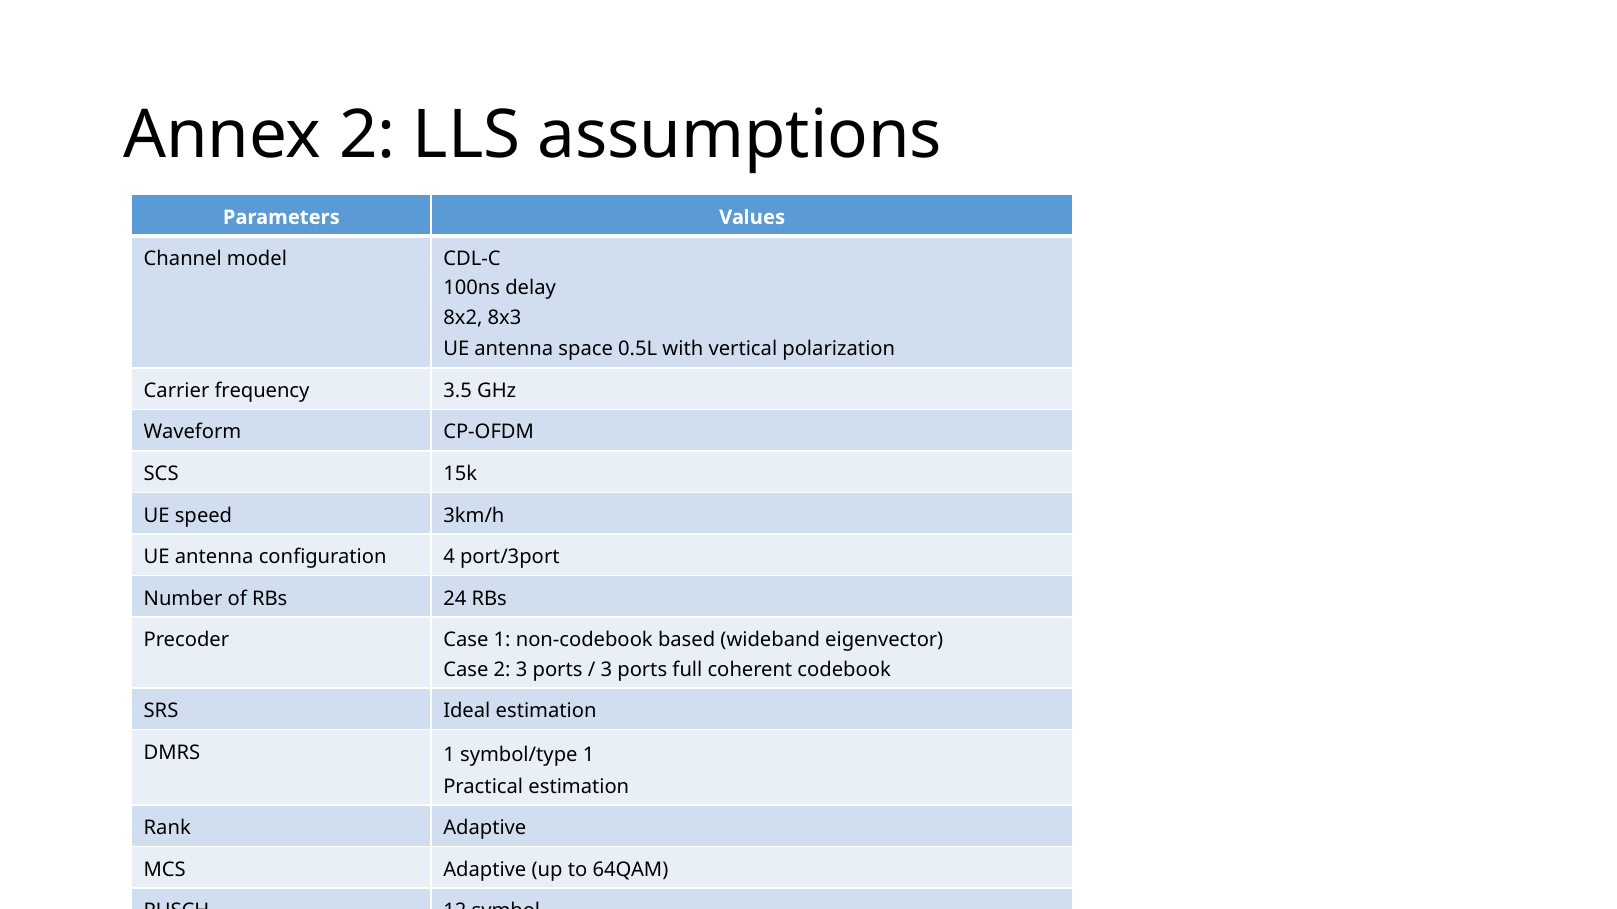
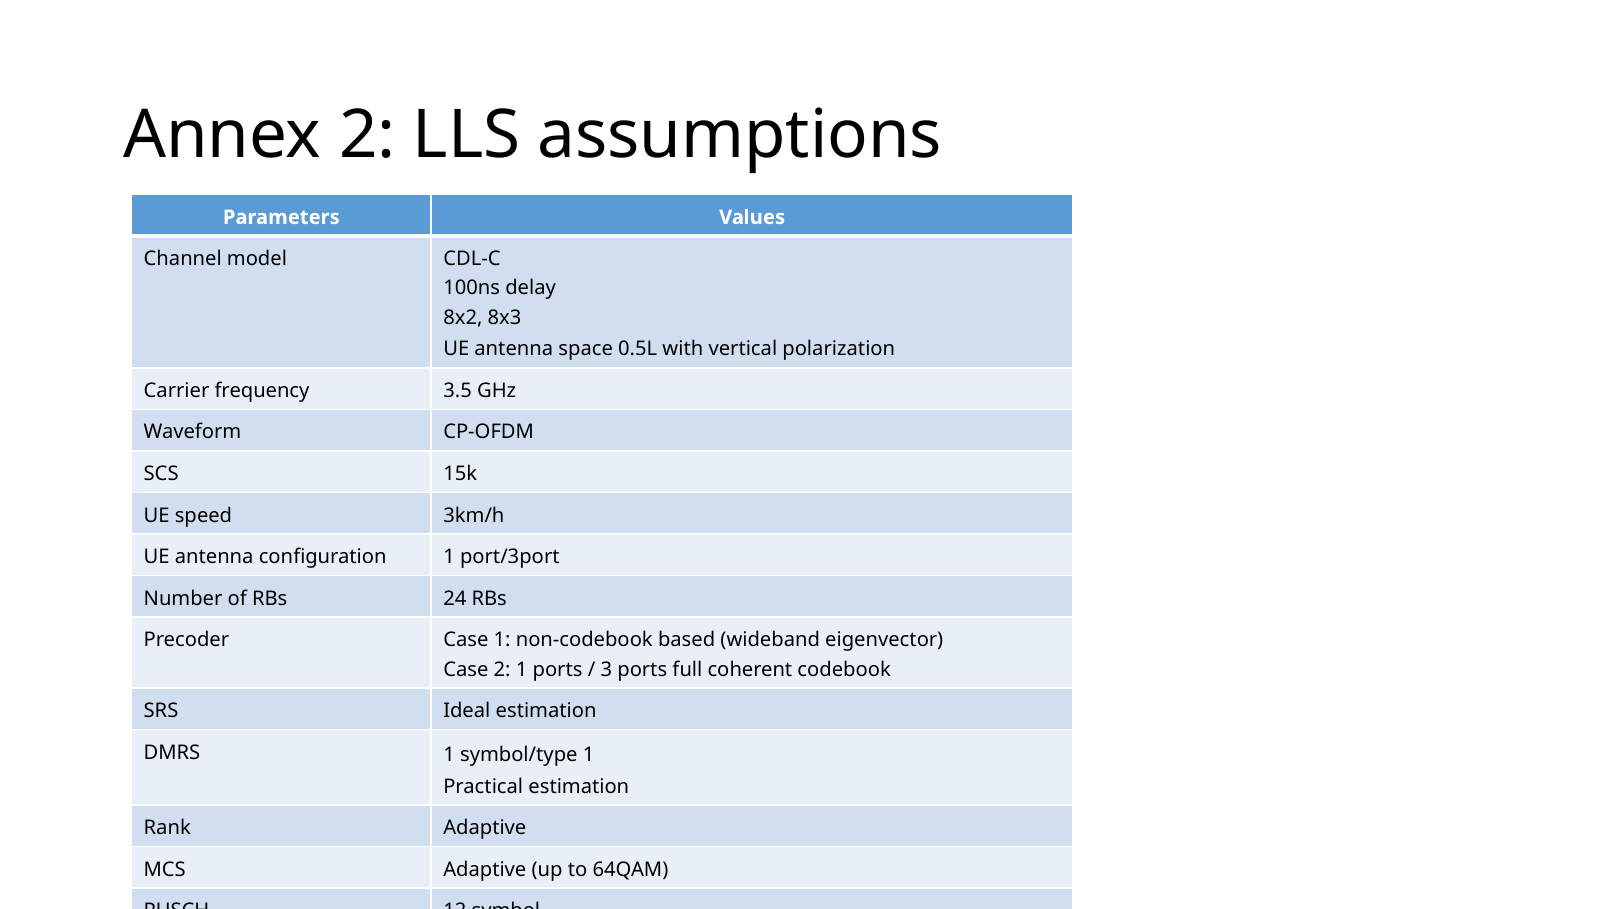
configuration 4: 4 -> 1 (449, 557)
2 3: 3 -> 1 (522, 670)
